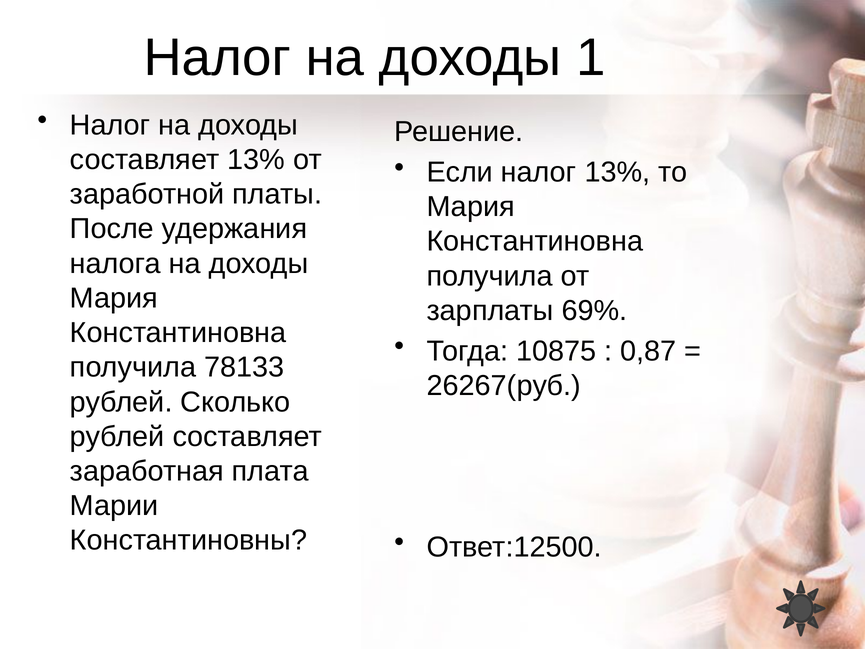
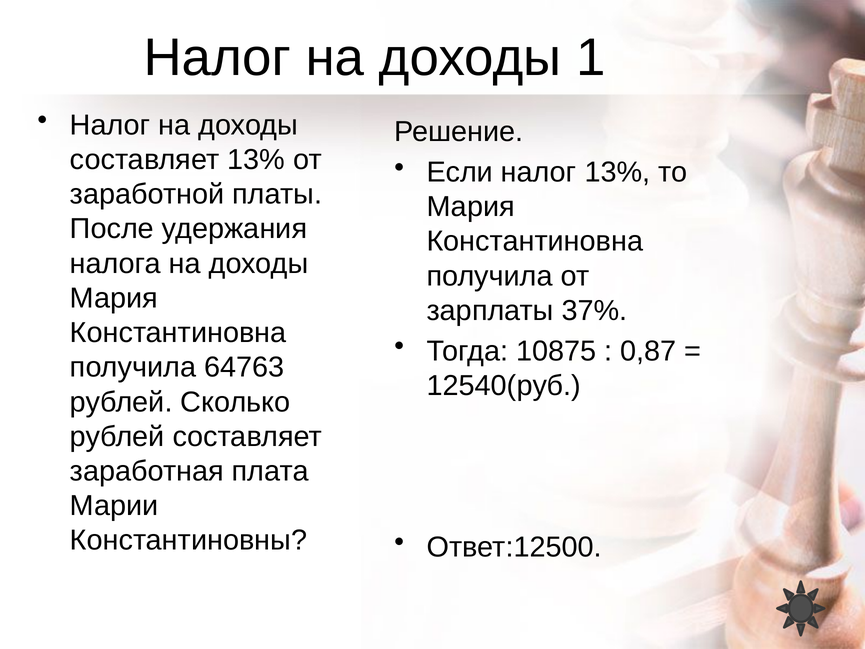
69%: 69% -> 37% (594, 311)
78133: 78133 -> 64763 (244, 367)
26267(руб: 26267(руб -> 12540(руб (504, 385)
